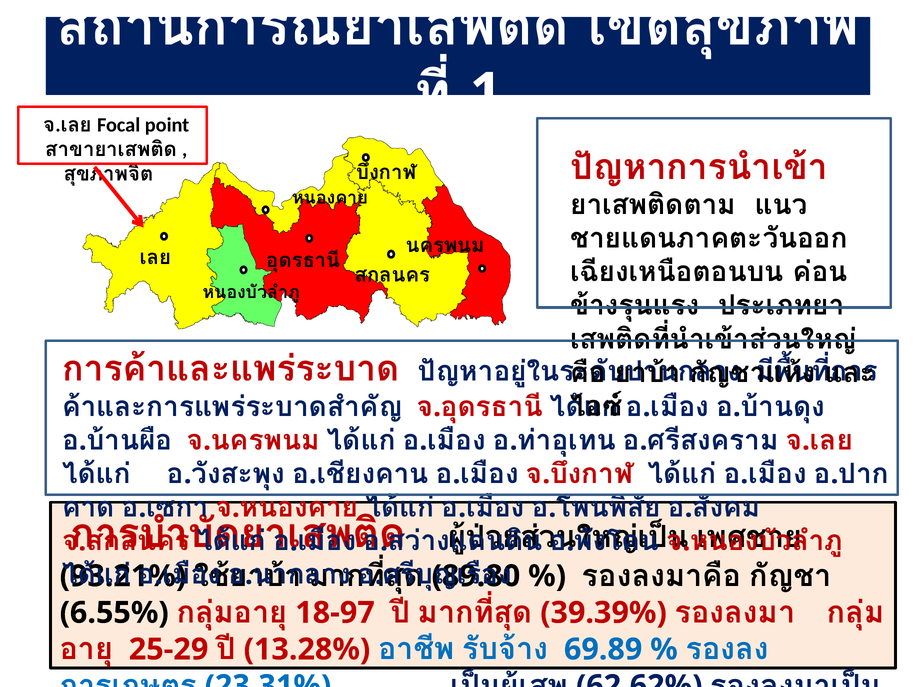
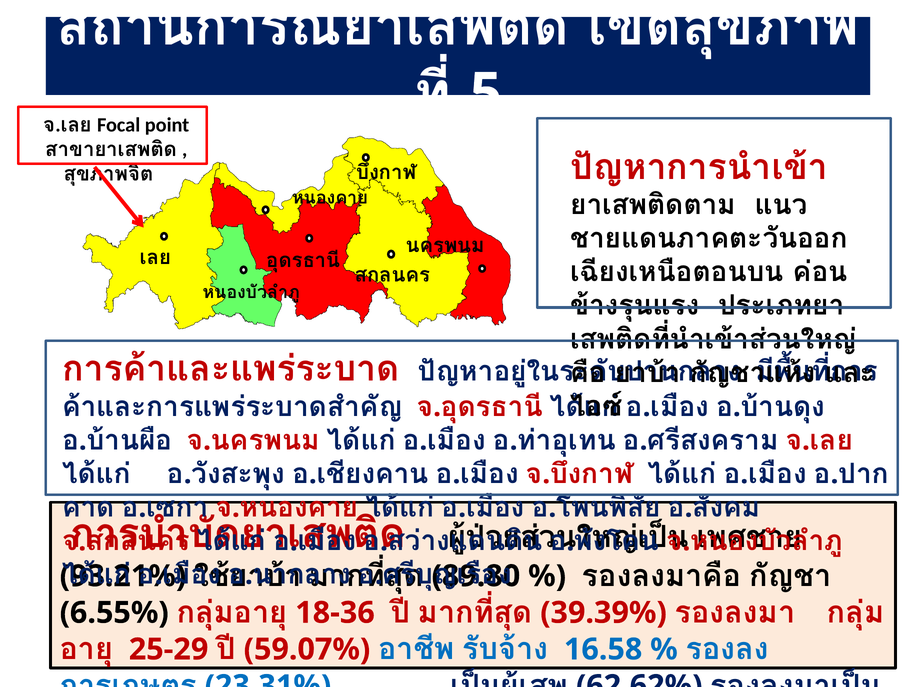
1: 1 -> 5 (486, 93)
18-97: 18-97 -> 18-36 (335, 613)
13.28%: 13.28% -> 59.07% (307, 649)
69.89: 69.89 -> 16.58 (603, 649)
